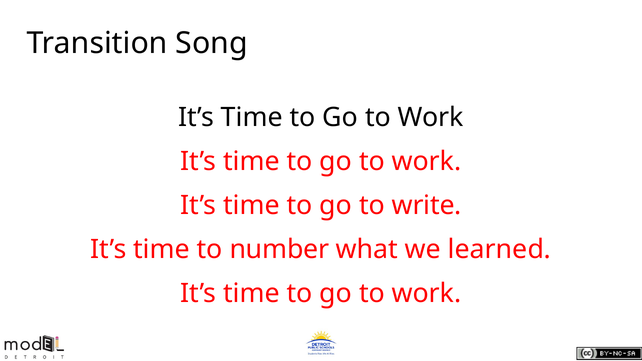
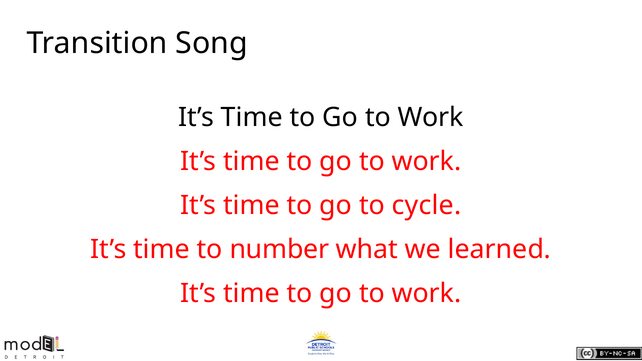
write: write -> cycle (427, 205)
